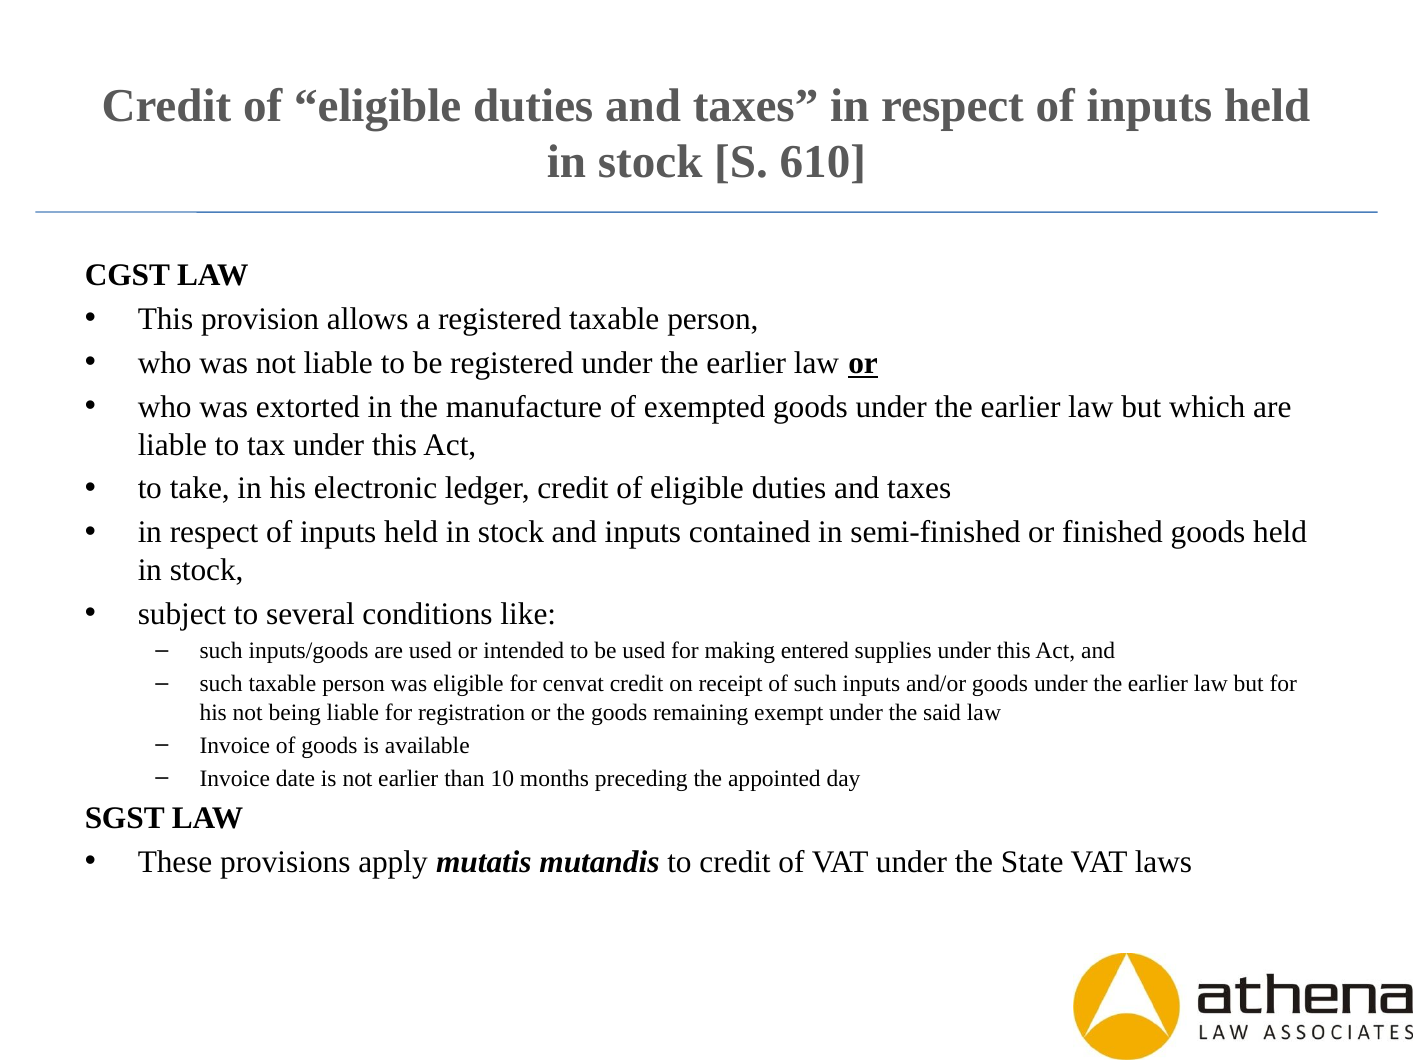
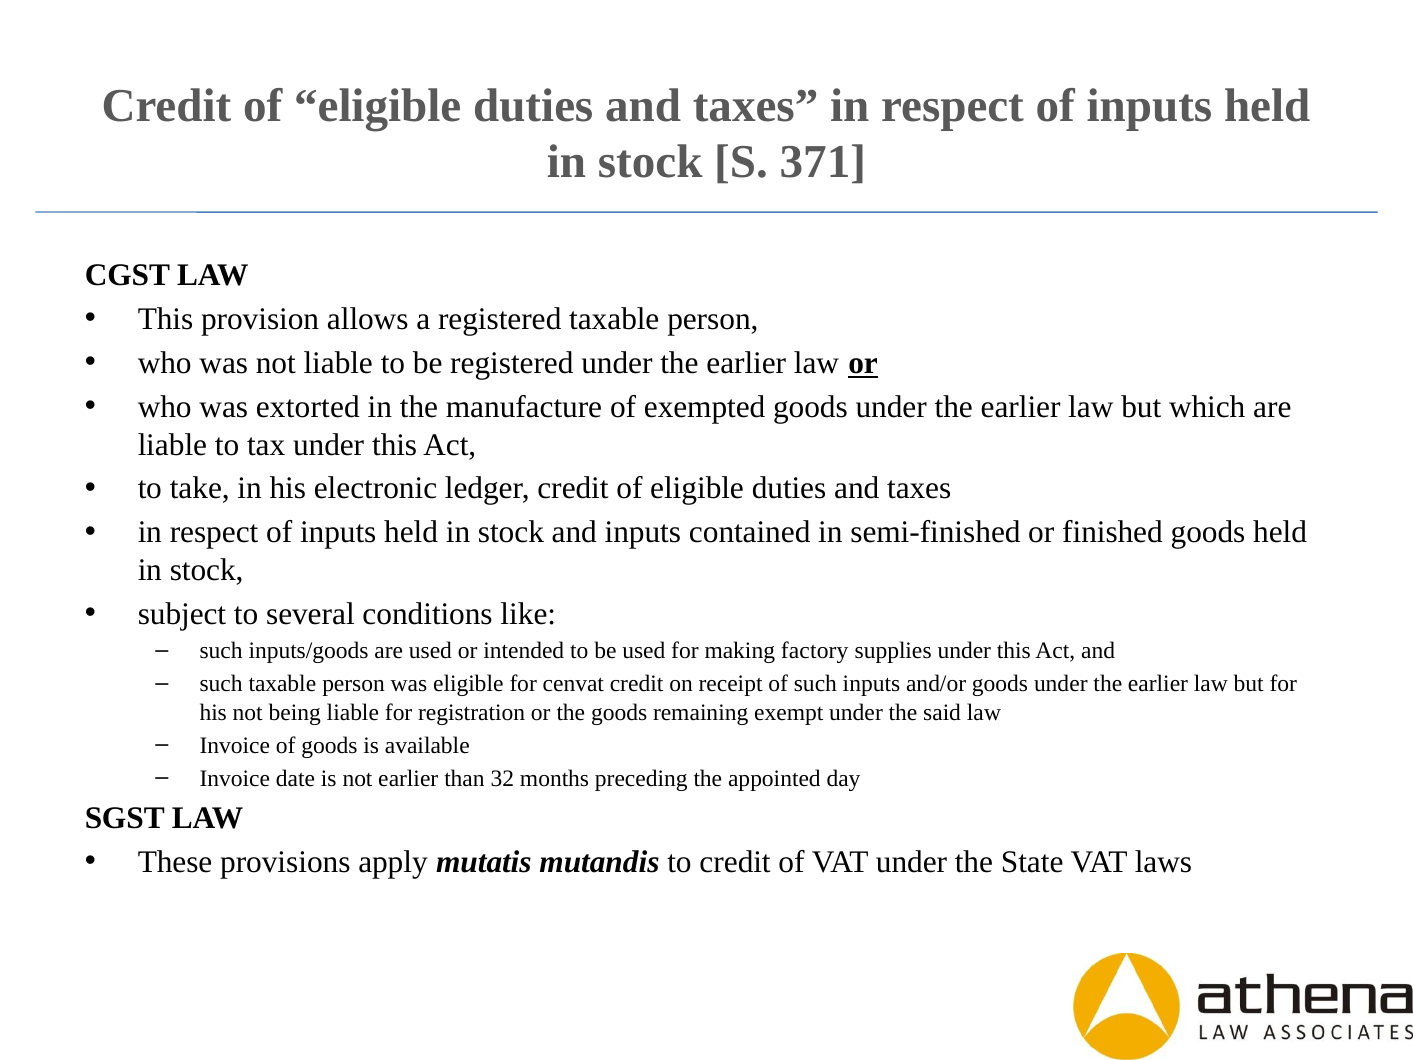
610: 610 -> 371 (823, 162)
entered: entered -> factory (815, 651)
10: 10 -> 32 (502, 778)
